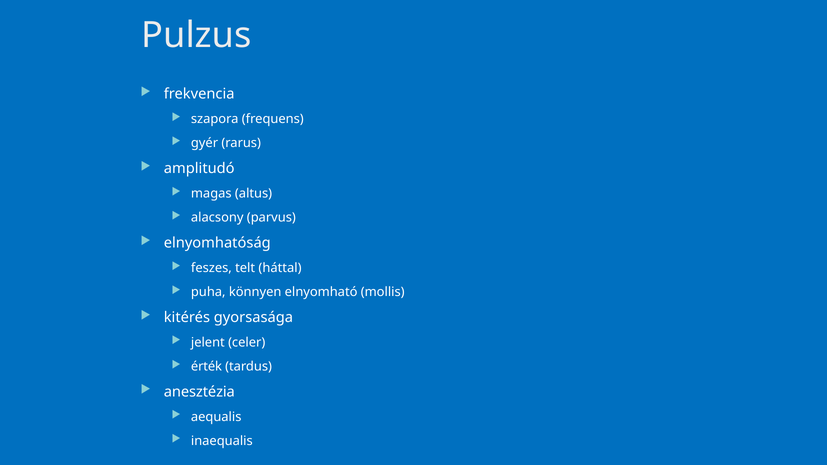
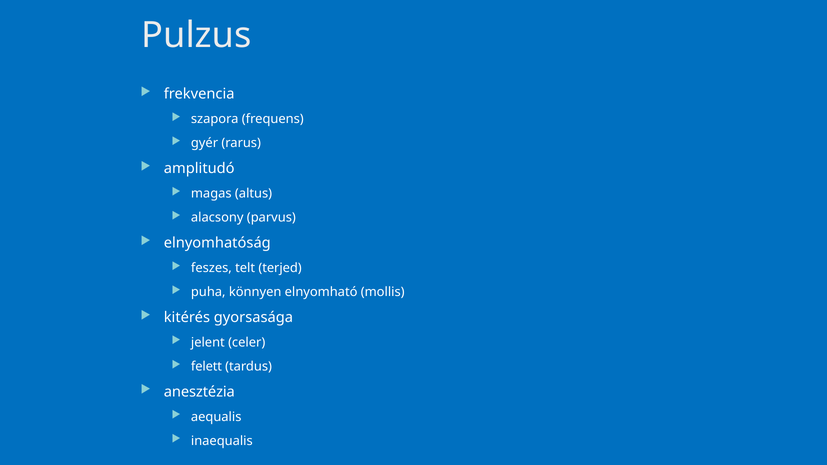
háttal: háttal -> terjed (280, 268)
érték: érték -> felett (206, 367)
